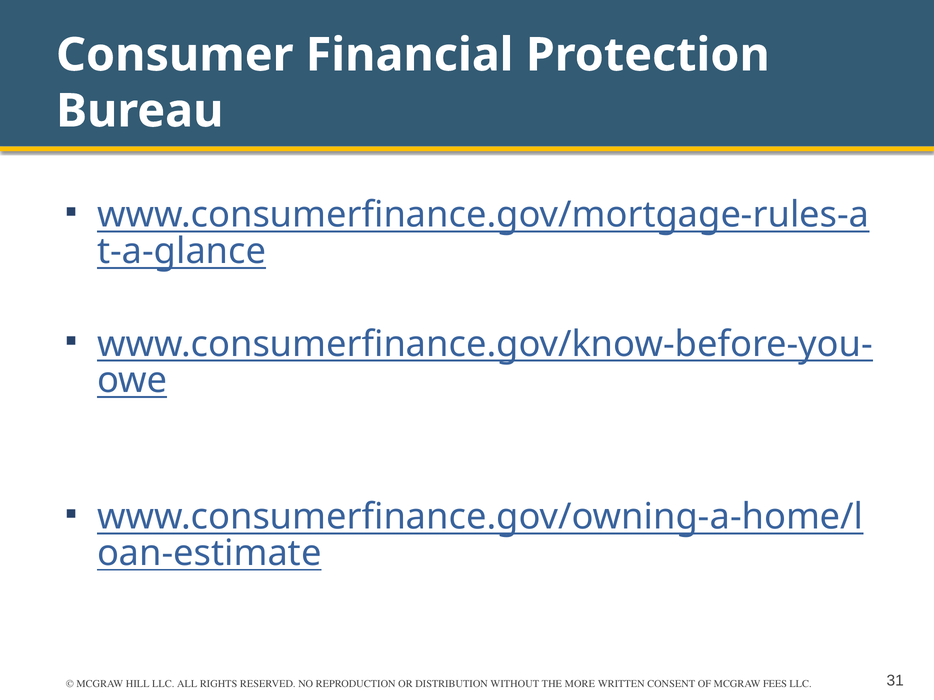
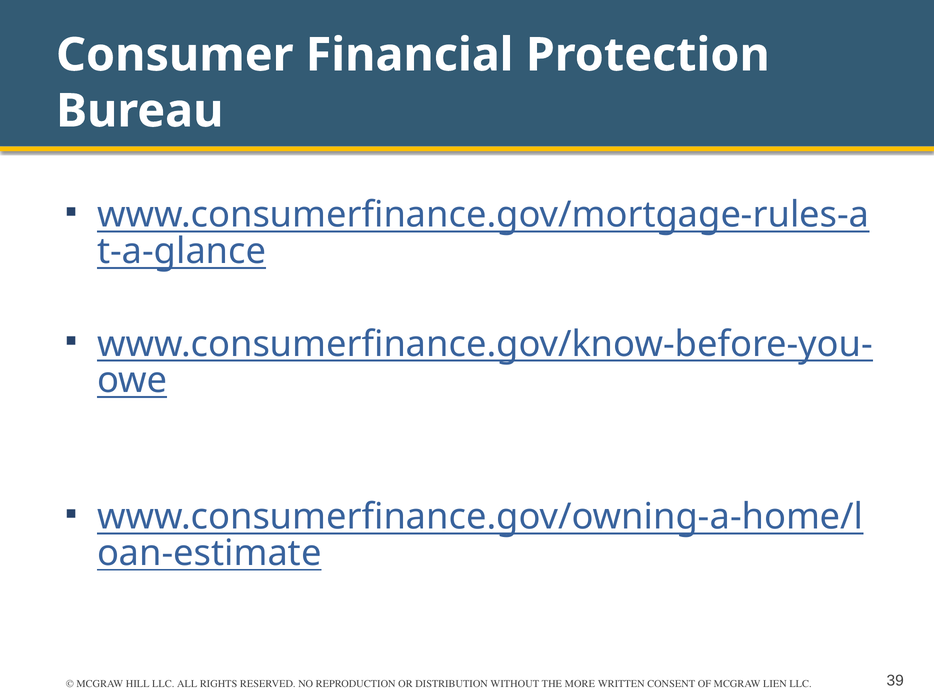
FEES: FEES -> LIEN (775, 684)
31: 31 -> 39 (895, 681)
